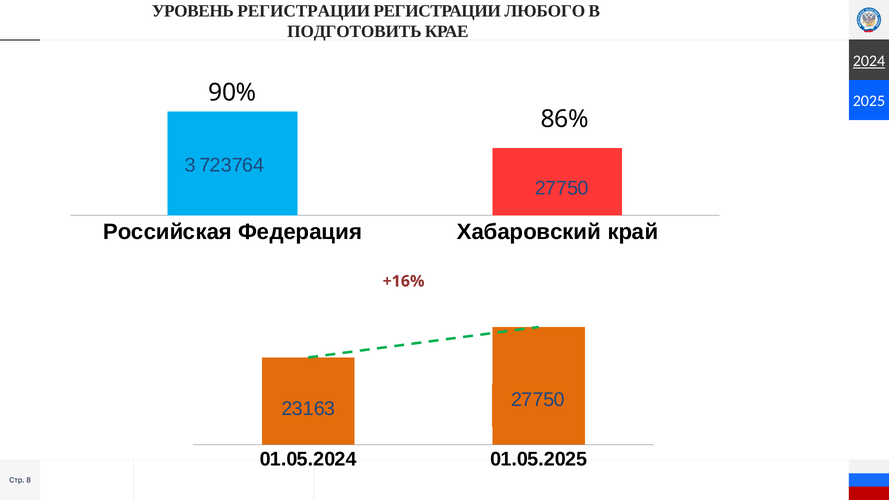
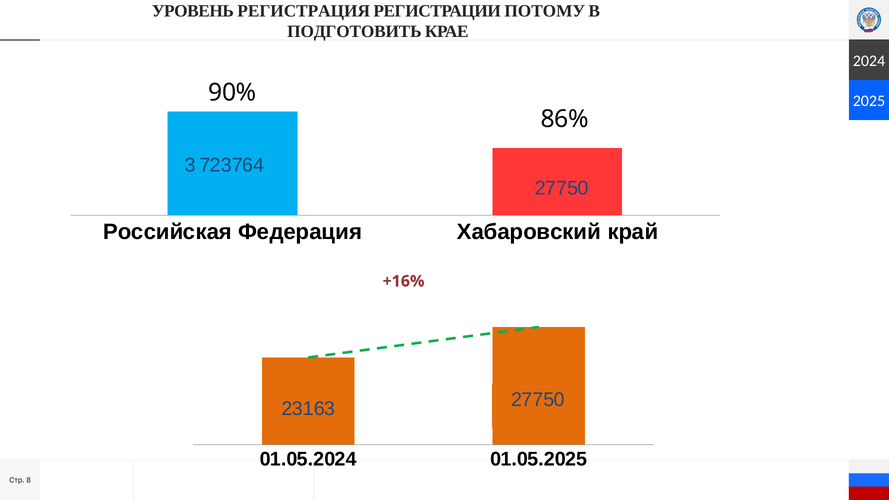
УРОВЕНЬ РЕГИСТРАЦИИ: РЕГИСТРАЦИИ -> РЕГИСТРАЦИЯ (304, 11)
ЛЮБОГО: ЛЮБОГО -> ПОТОМУ (545, 11)
2024 underline: present -> none (869, 61)
